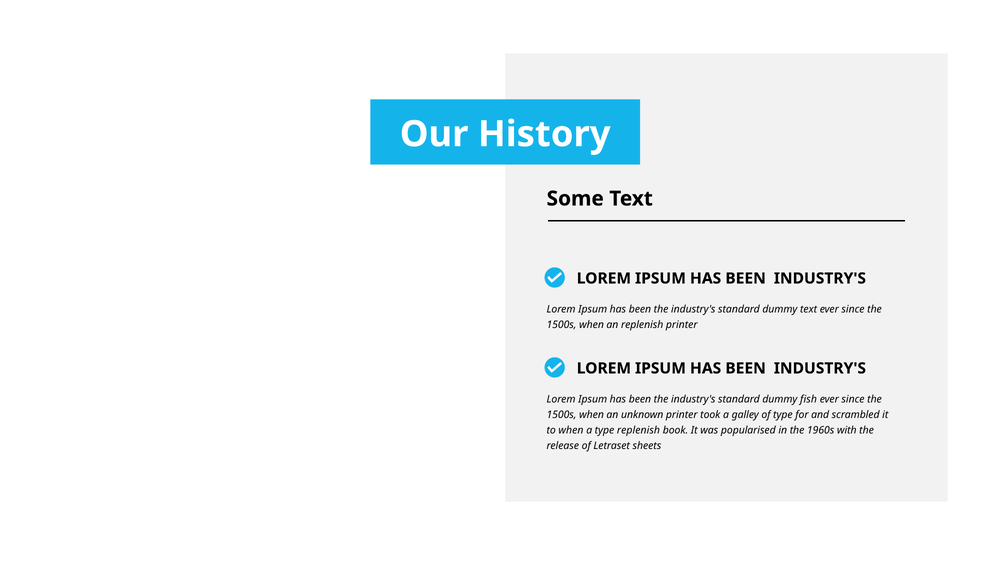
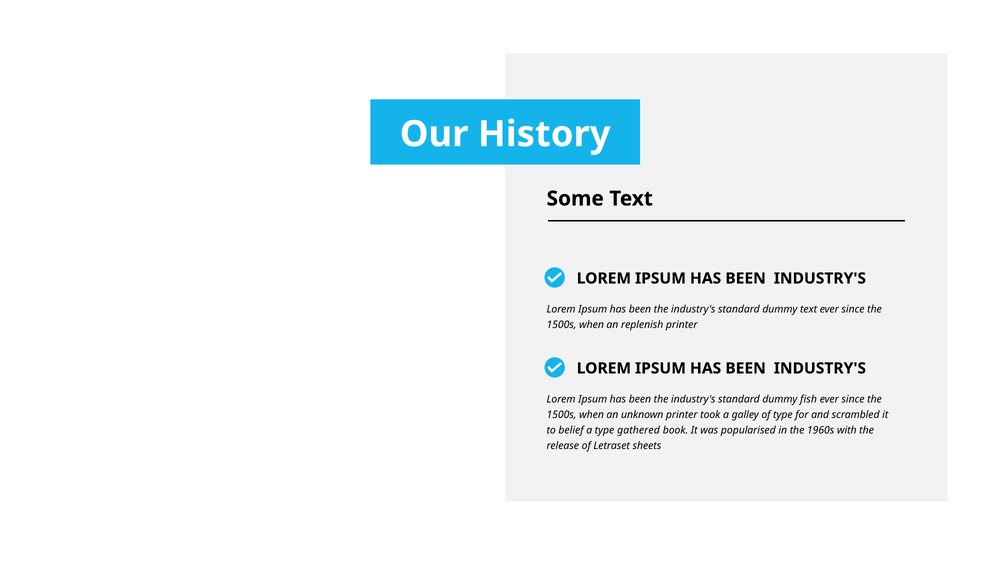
to when: when -> belief (571, 431)
type replenish: replenish -> gathered (638, 431)
